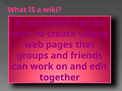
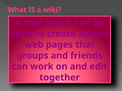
videos: videos -> school (93, 34)
